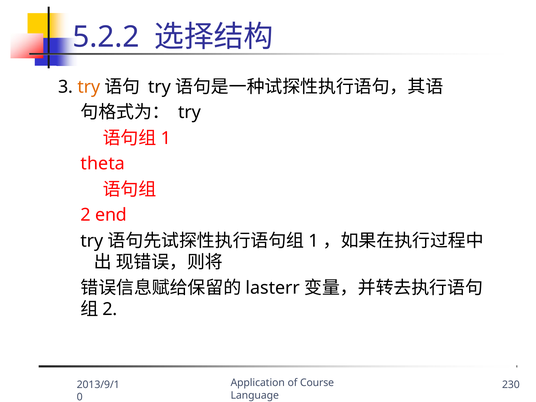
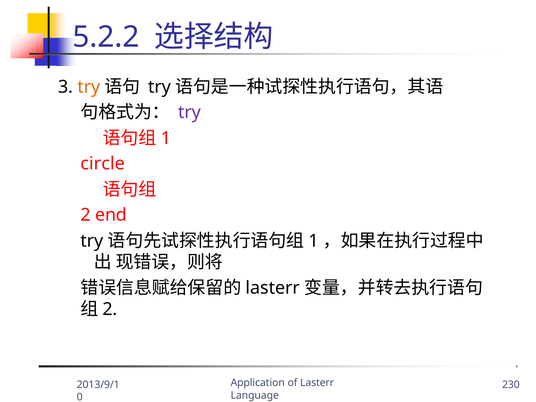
try colour: black -> purple (189, 112)
theta: theta -> circle (103, 164)
of Course: Course -> Lasterr (317, 383)
